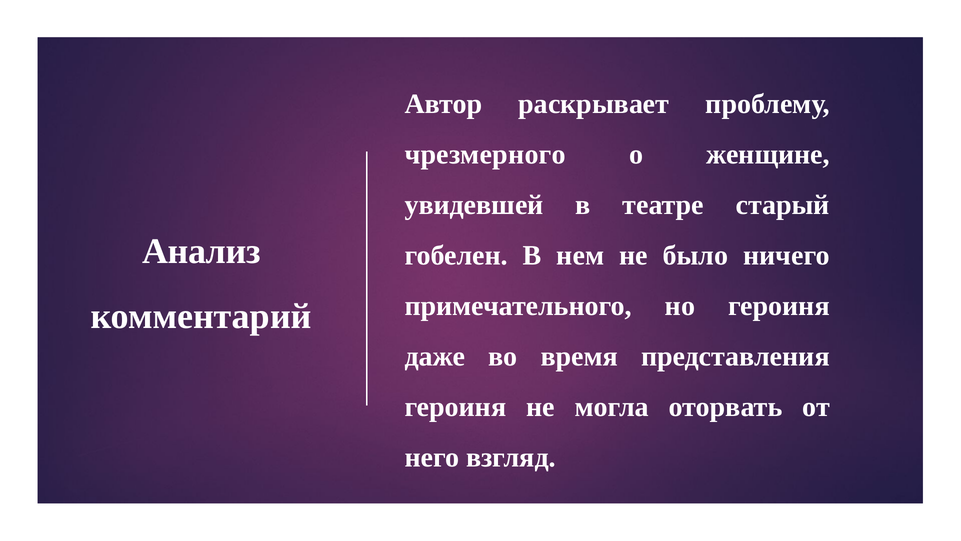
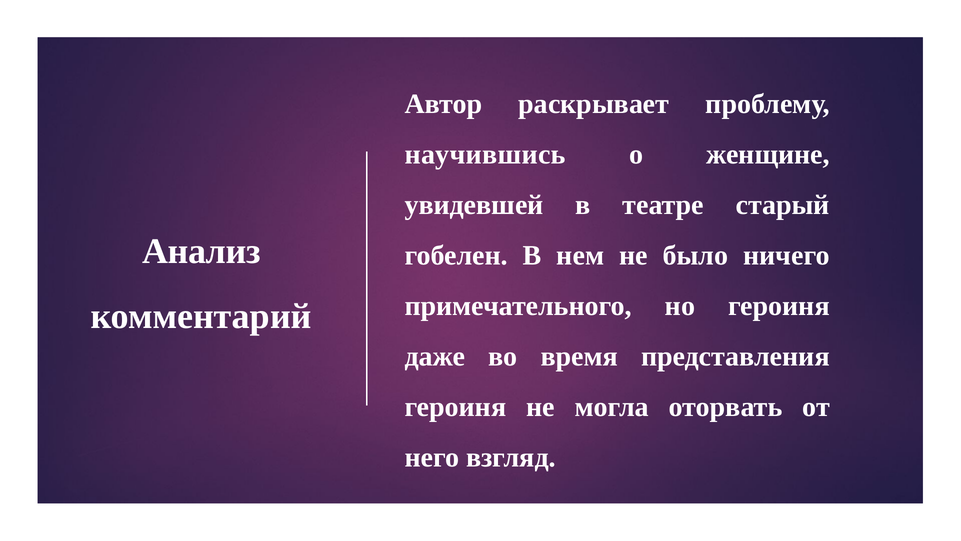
чрезмерного: чрезмерного -> научившись (485, 154)
